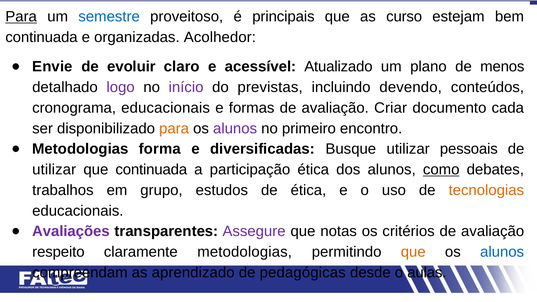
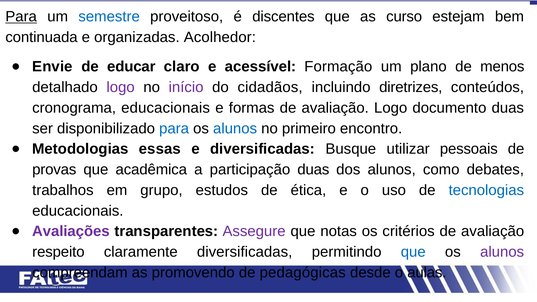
principais: principais -> discentes (283, 17)
evoluir: evoluir -> educar (131, 67)
Atualizado: Atualizado -> Formação (338, 67)
previstas: previstas -> cidadãos (270, 87)
devendo: devendo -> diretrizes (411, 87)
avaliação Criar: Criar -> Logo (391, 108)
documento cada: cada -> duas (508, 108)
para colour: orange -> blue (174, 128)
alunos colour: purple -> blue (235, 128)
forma: forma -> essas (160, 149)
utilizar: utilizar -> provas (54, 170)
que continuada: continuada -> acadêmica (151, 170)
participação ética: ética -> duas (313, 170)
como underline: present -> none (441, 170)
tecnologias colour: orange -> blue (486, 190)
claramente metodologias: metodologias -> diversificadas (245, 252)
que colour: orange -> blue (413, 252)
alunos colour: blue -> purple (502, 252)
aprendizado: aprendizado -> promovendo (193, 273)
